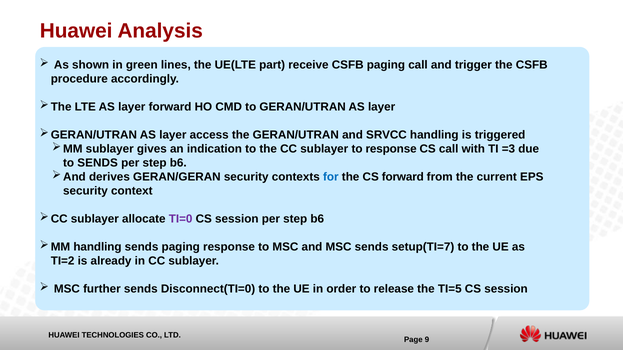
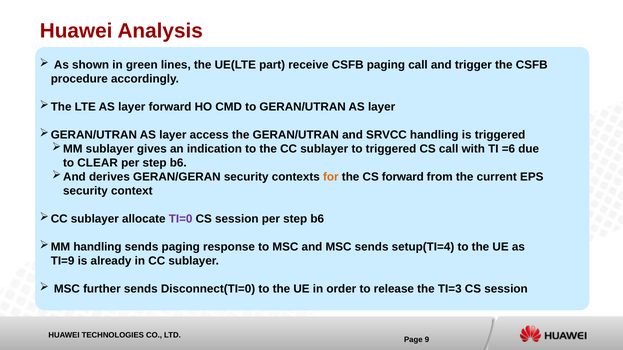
to response: response -> triggered (391, 149)
=3: =3 -> =6 (508, 149)
to SENDS: SENDS -> CLEAR (98, 163)
for colour: blue -> orange (331, 177)
setup(TI=7: setup(TI=7 -> setup(TI=4 (423, 247)
TI=2: TI=2 -> TI=9 (63, 261)
TI=5: TI=5 -> TI=3 (450, 289)
